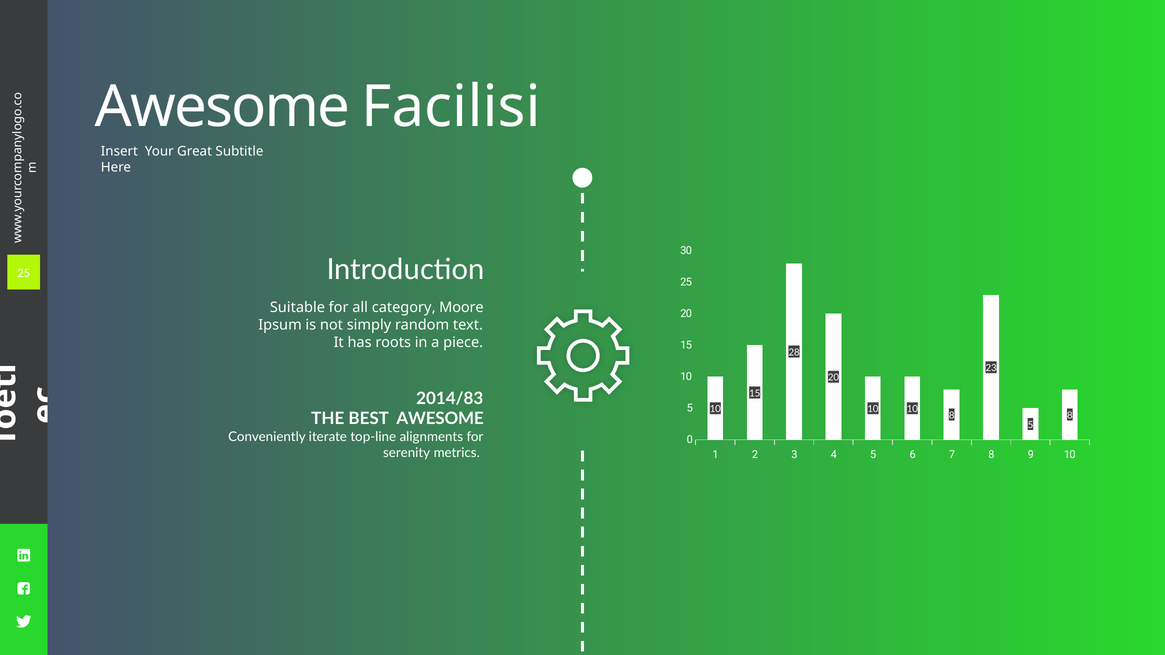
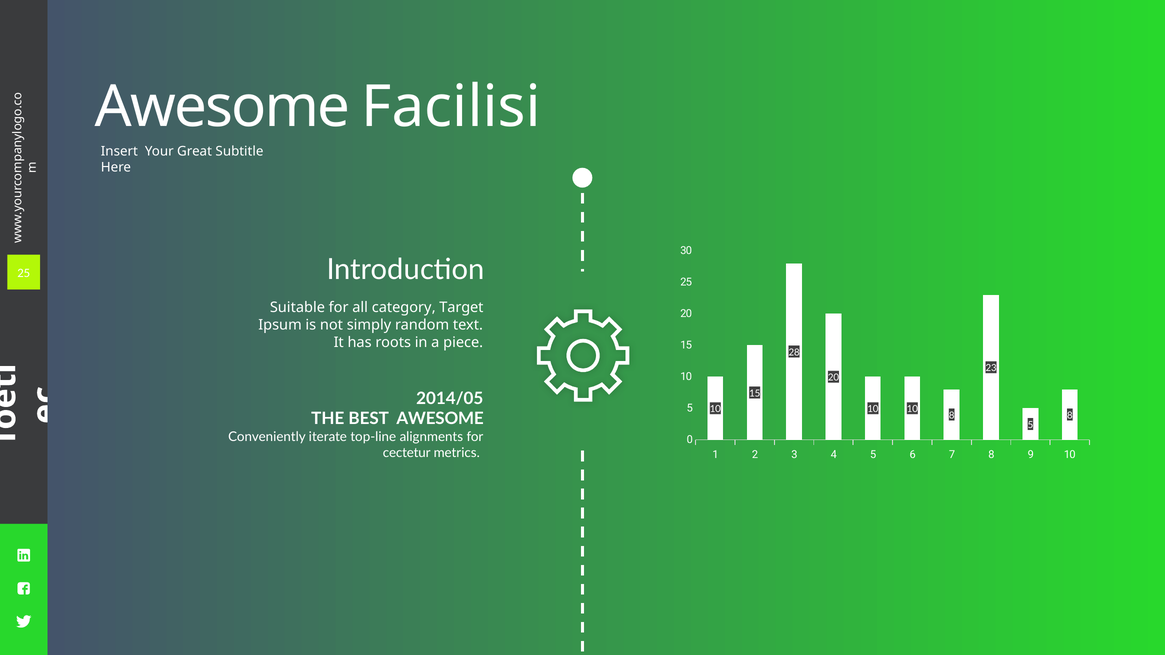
Moore: Moore -> Target (461, 307)
2014/83: 2014/83 -> 2014/05 (450, 399)
serenity: serenity -> cectetur (407, 453)
